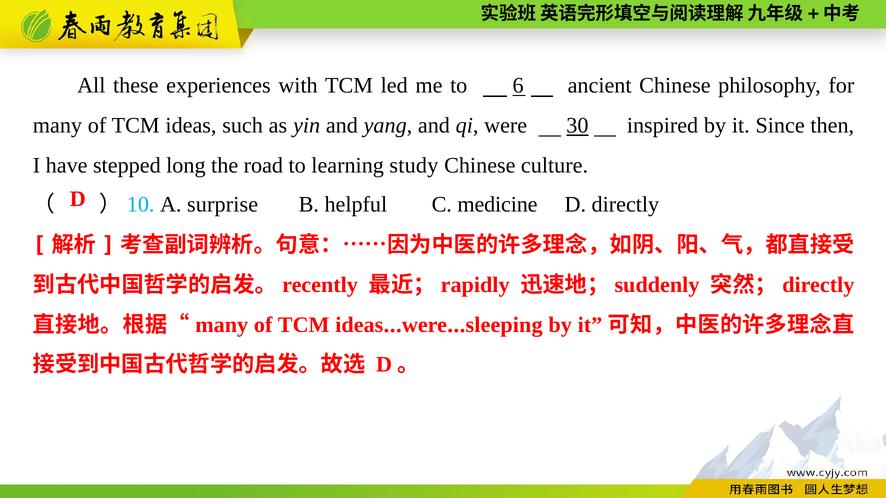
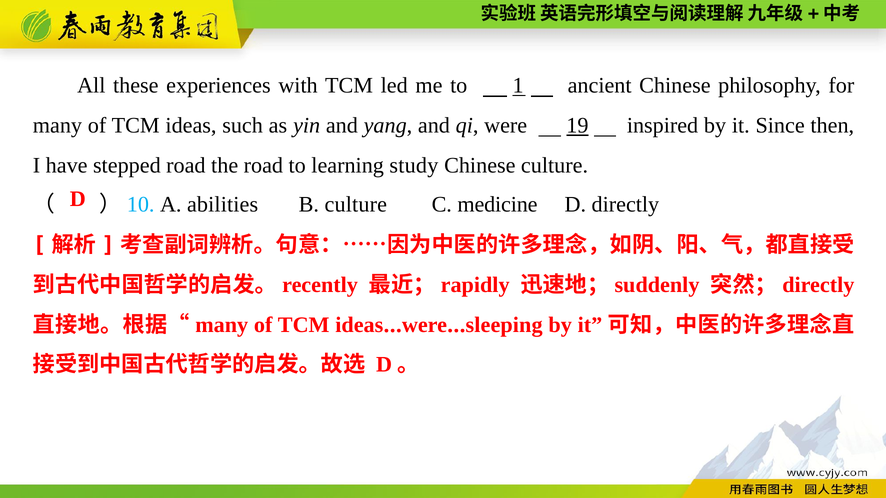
6: 6 -> 1 (518, 86)
30: 30 -> 19 (577, 126)
stepped long: long -> road (186, 165)
surprise: surprise -> abilities (223, 205)
B helpful: helpful -> culture (356, 205)
